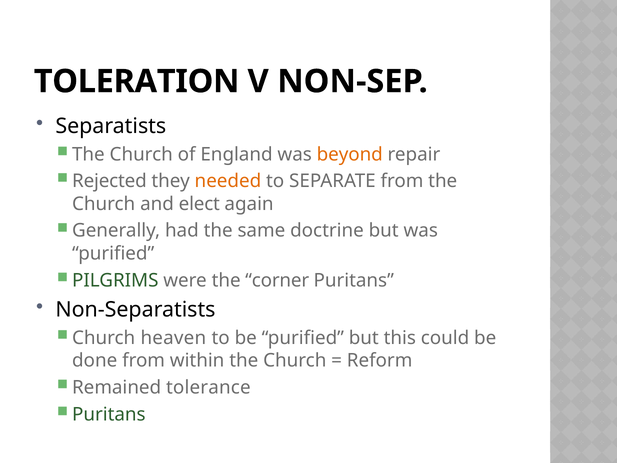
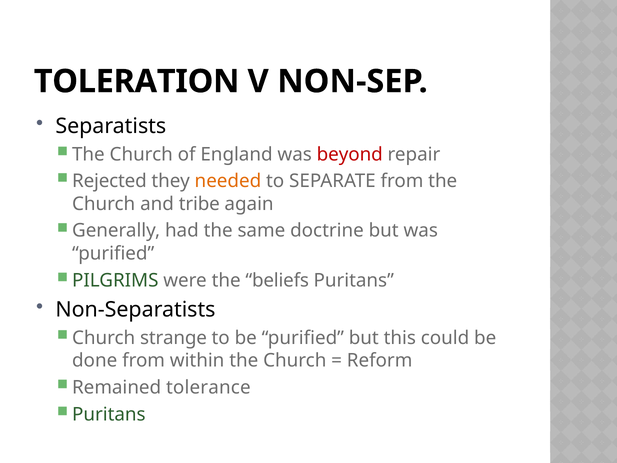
beyond colour: orange -> red (350, 154)
elect: elect -> tribe (199, 204)
corner: corner -> beliefs (277, 280)
heaven: heaven -> strange (174, 338)
